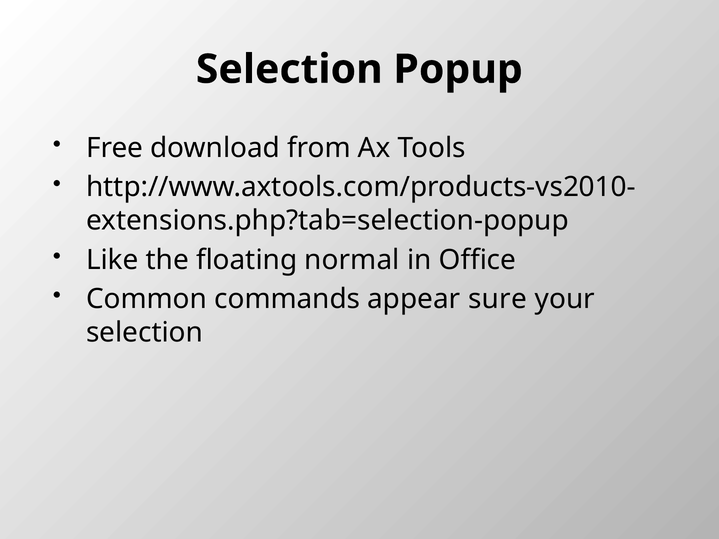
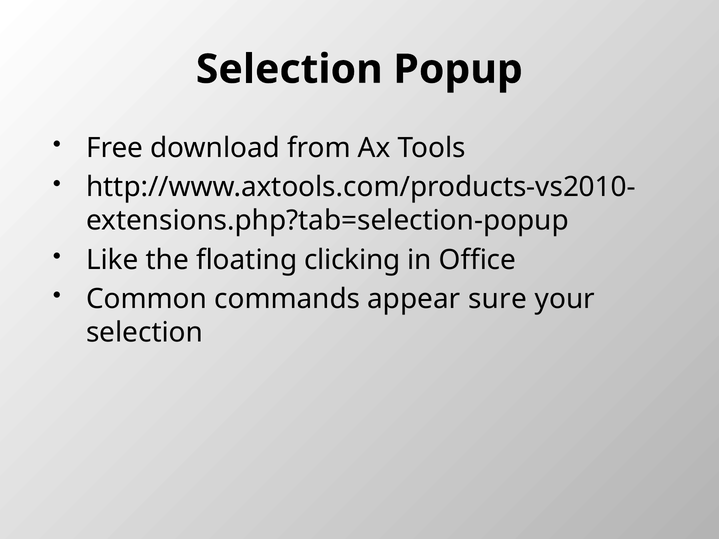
normal: normal -> clicking (352, 260)
